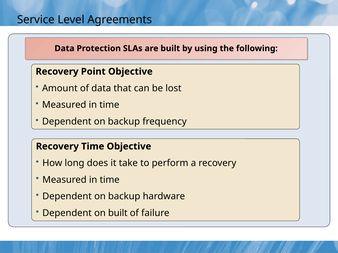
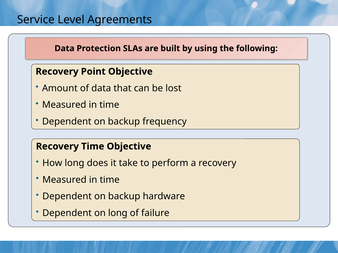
on built: built -> long (118, 213)
